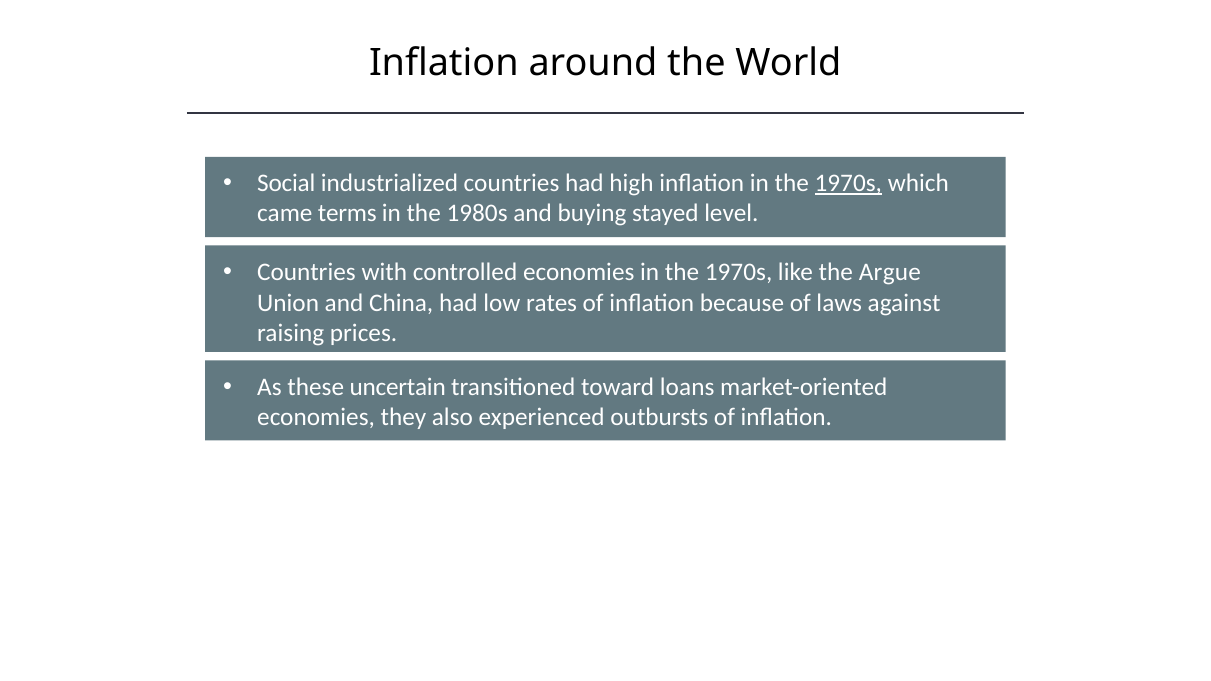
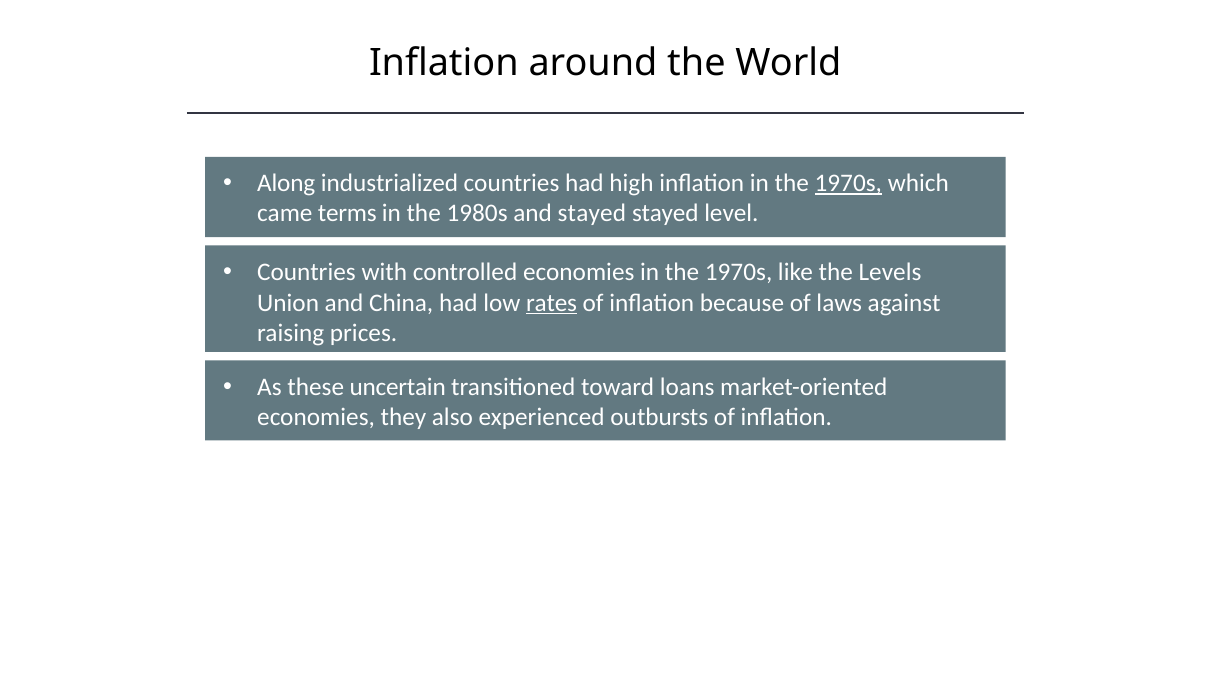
Social: Social -> Along (286, 183)
and buying: buying -> stayed (592, 214)
Argue: Argue -> Levels (890, 273)
rates underline: none -> present (552, 303)
